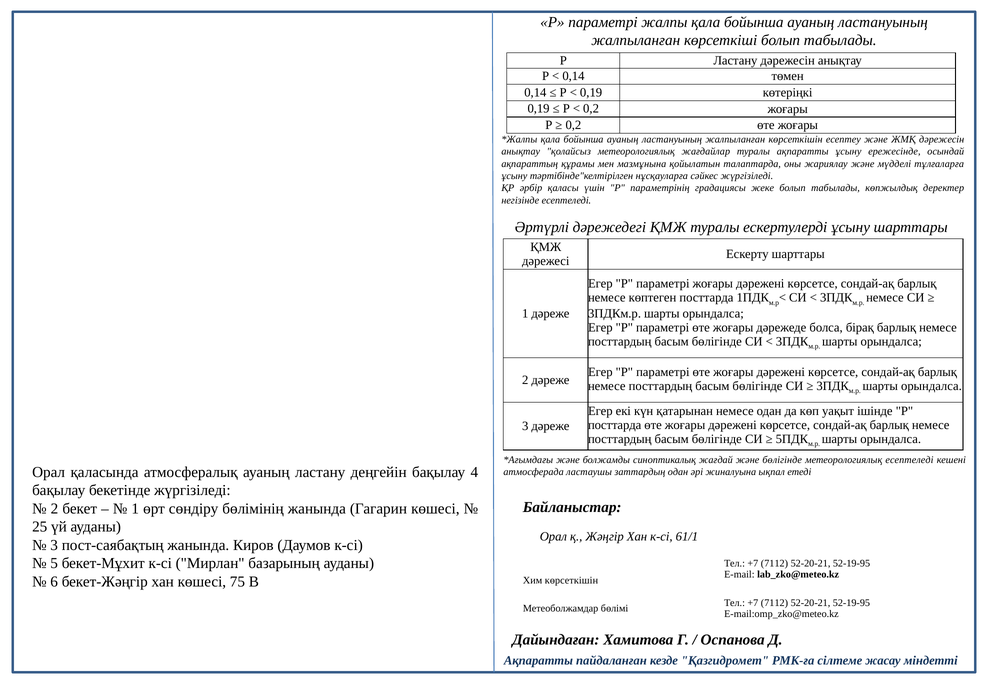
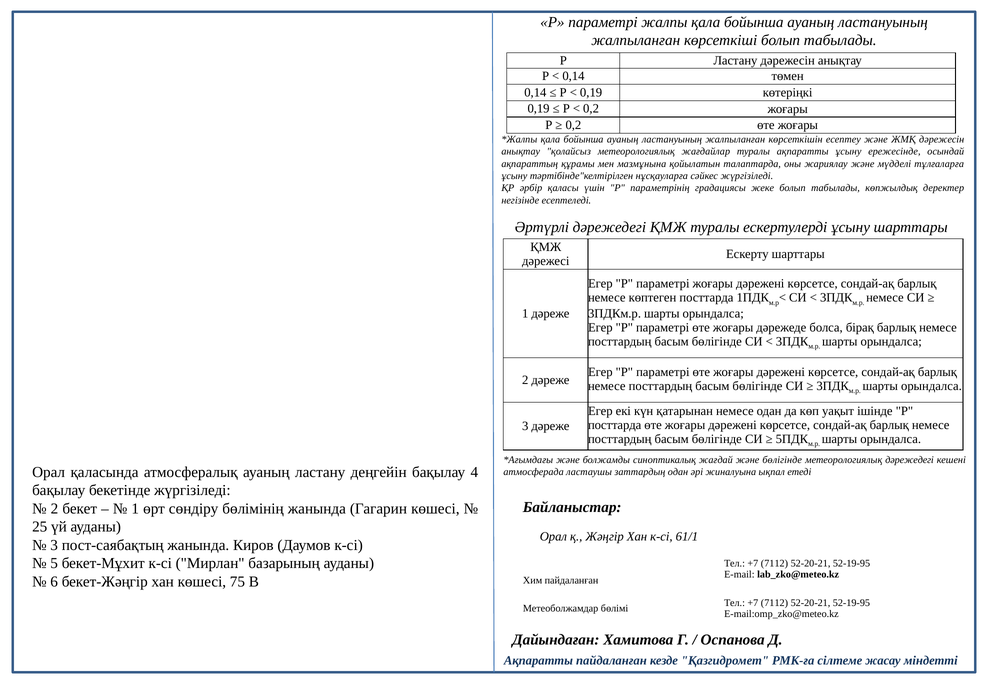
метеорологиялық есептеледі: есептеледі -> дәрежедегі (910, 460)
Хим көрсеткішін: көрсеткішін -> пайдаланған (572, 580)
